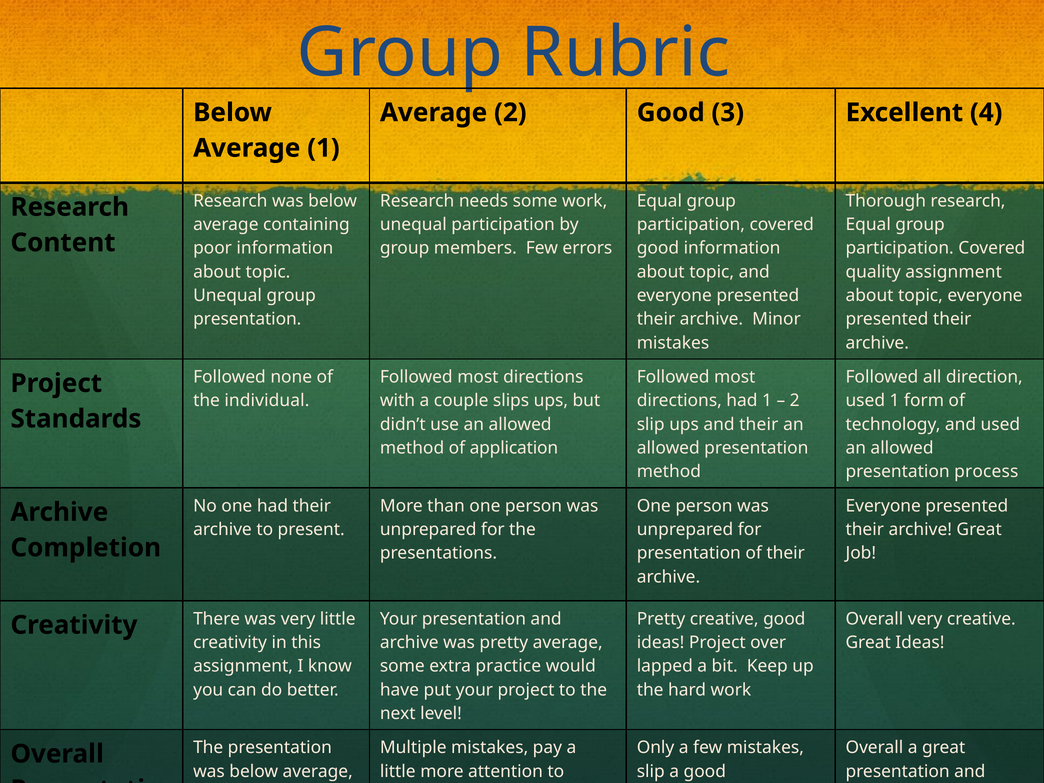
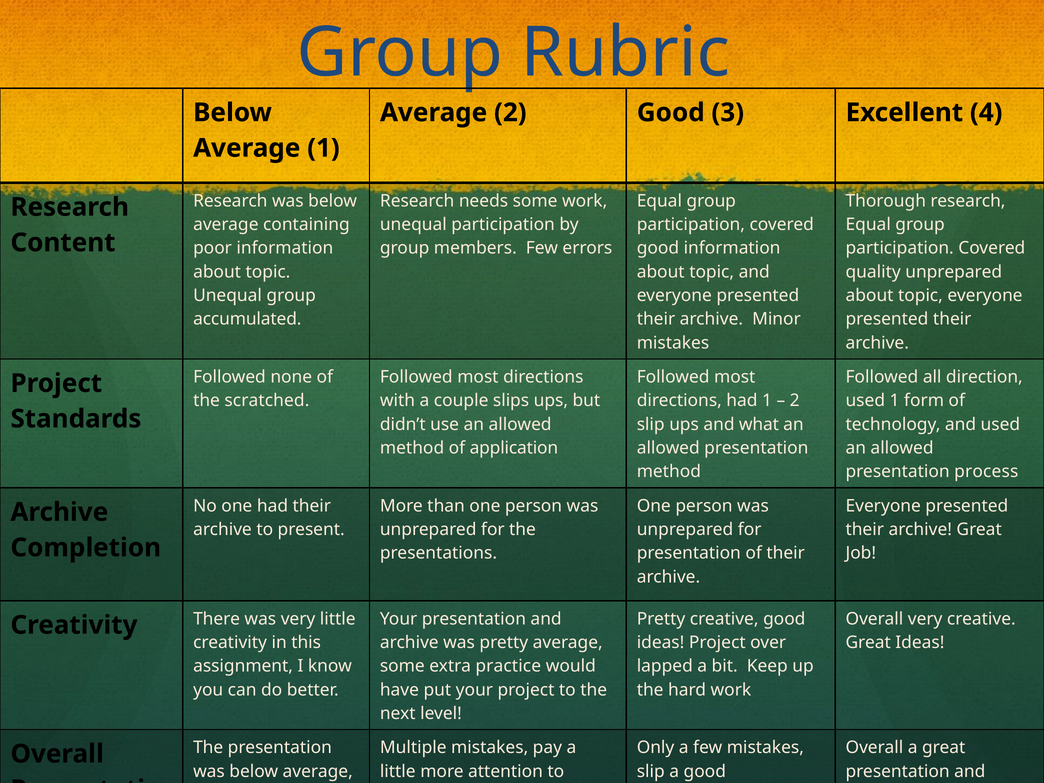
quality assignment: assignment -> unprepared (954, 272)
presentation: presentation -> accumulated (247, 319)
individual: individual -> scratched (267, 401)
and their: their -> what (759, 424)
